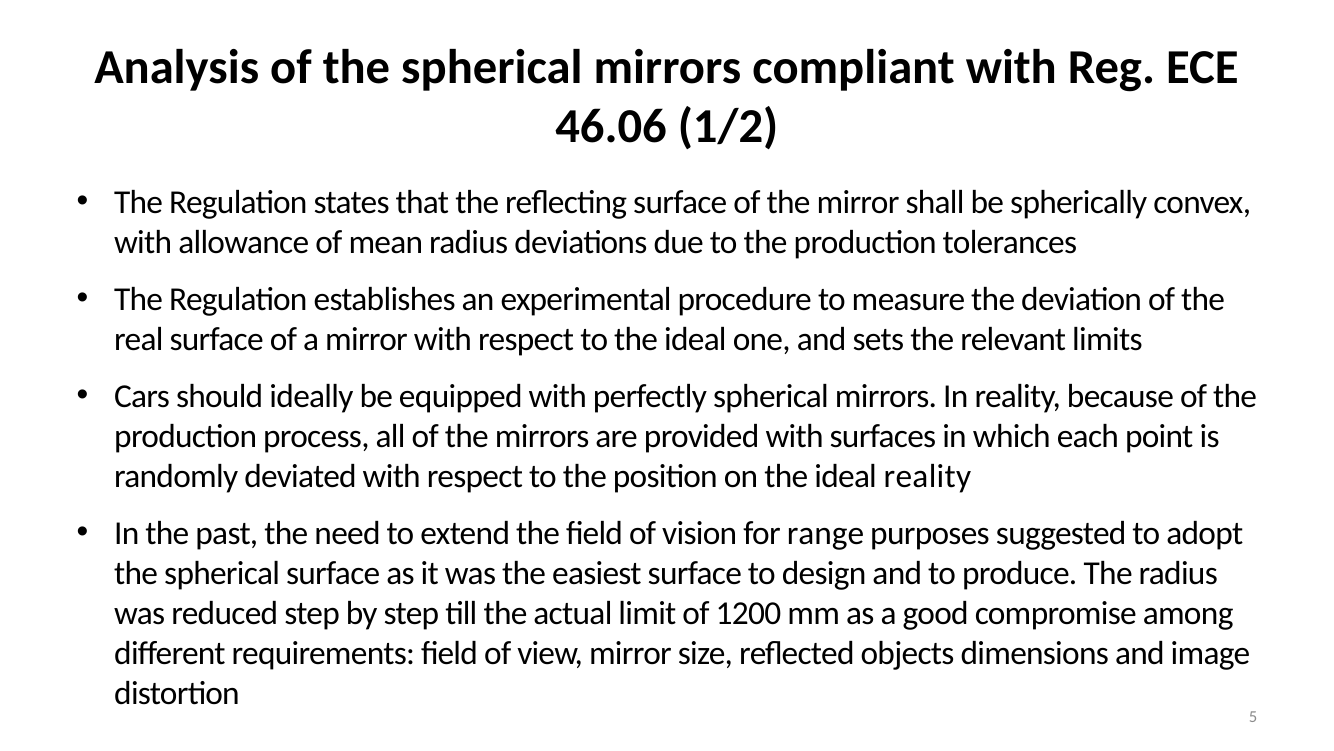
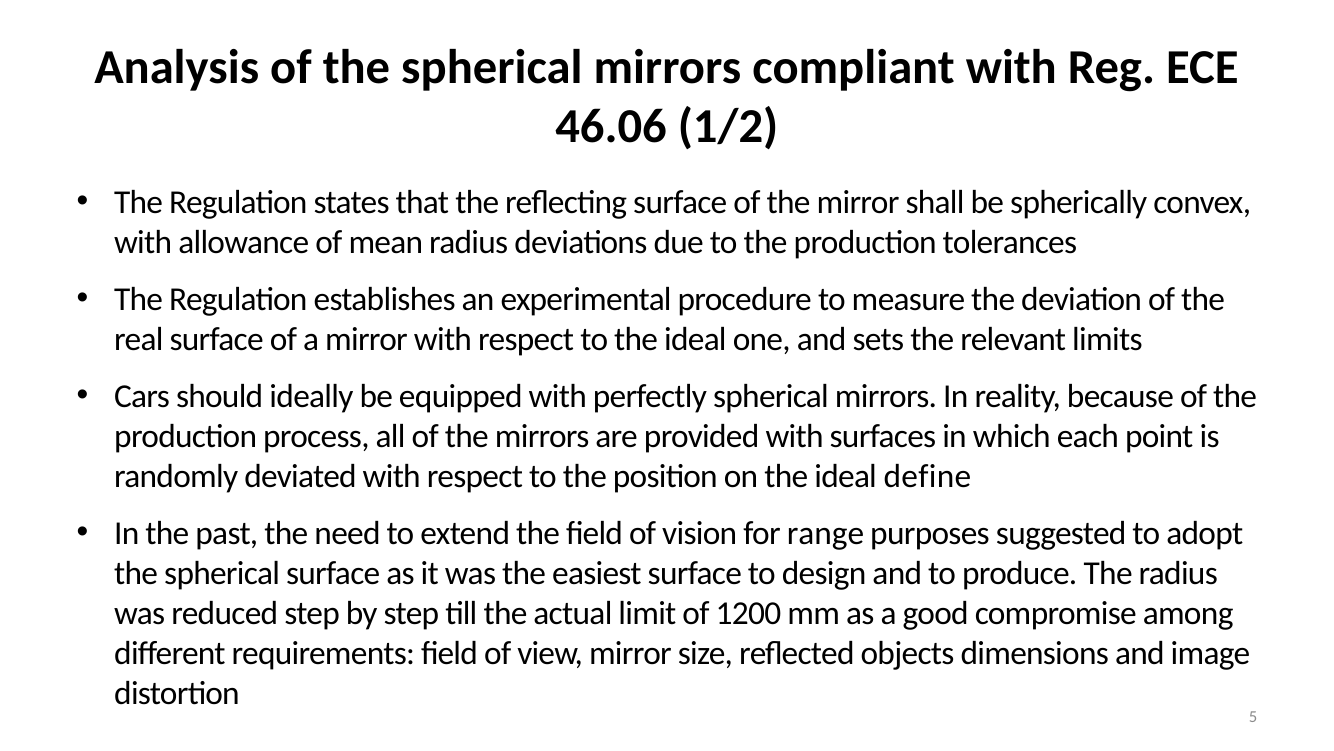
ideal reality: reality -> define (927, 476)
